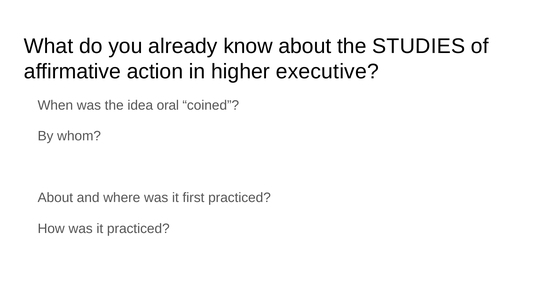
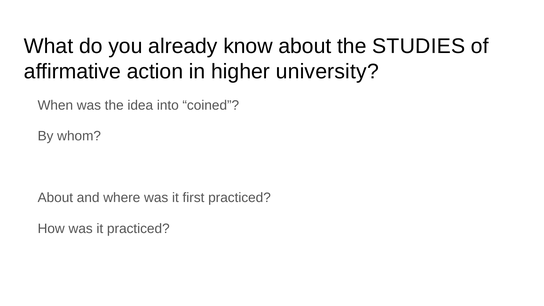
executive: executive -> university (327, 71)
oral: oral -> into (168, 105)
